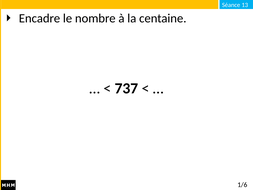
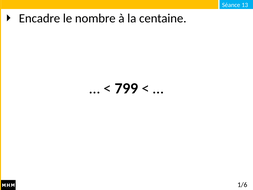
737: 737 -> 799 (126, 88)
